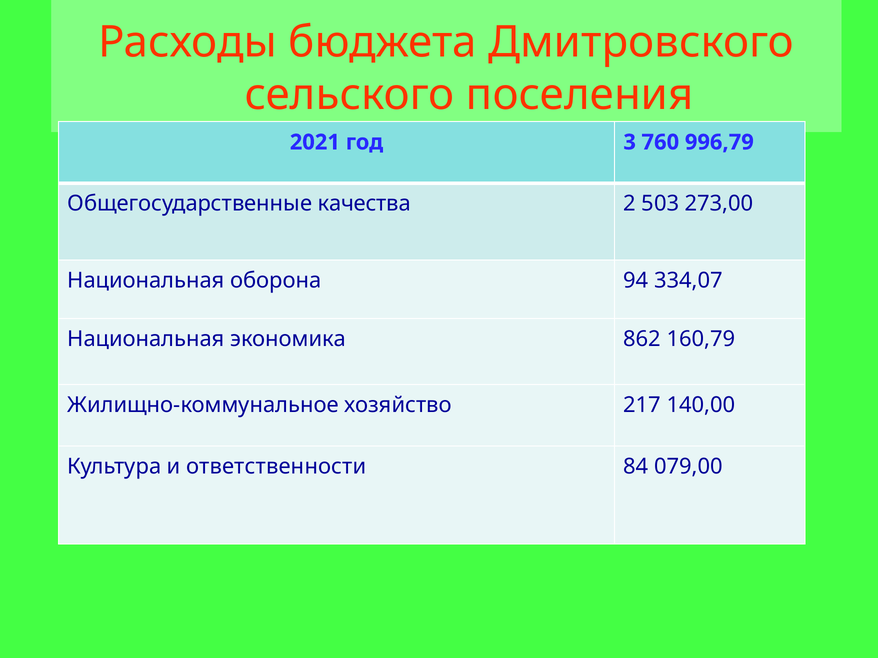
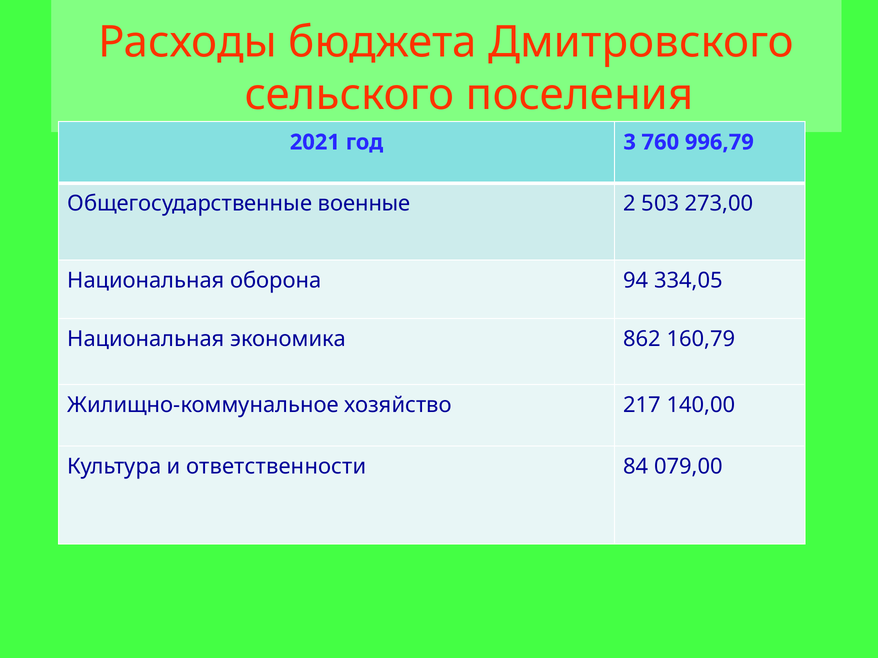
качества: качества -> военные (364, 204)
334,07: 334,07 -> 334,05 (688, 281)
